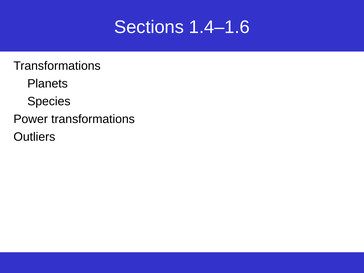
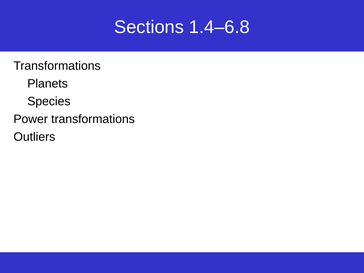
1.4–1.6: 1.4–1.6 -> 1.4–6.8 (219, 27)
